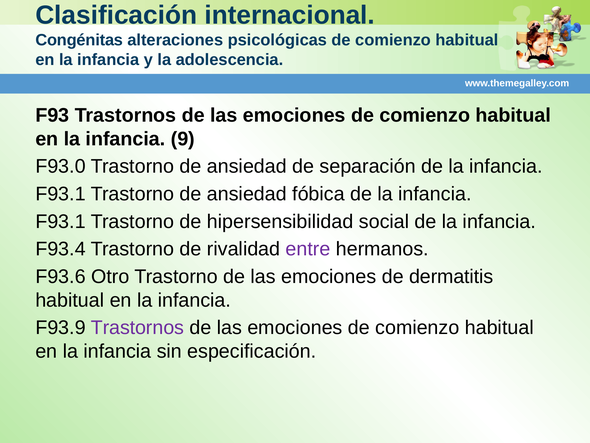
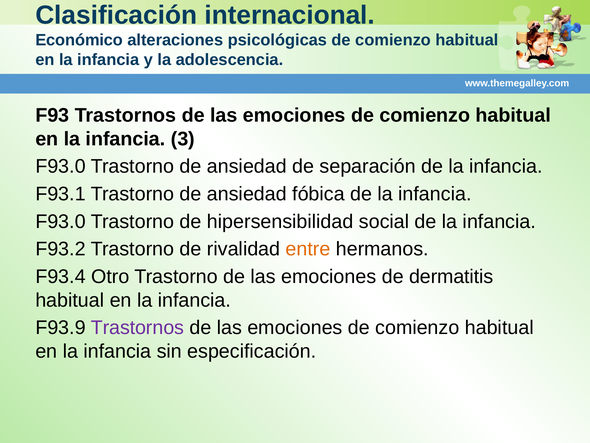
Congénitas: Congénitas -> Económico (79, 40)
9: 9 -> 3 (183, 139)
F93.1: F93.1 -> F93.0 (61, 221)
F93.4: F93.4 -> F93.2 (61, 249)
entre colour: purple -> orange (308, 249)
F93.6: F93.6 -> F93.4 (61, 276)
